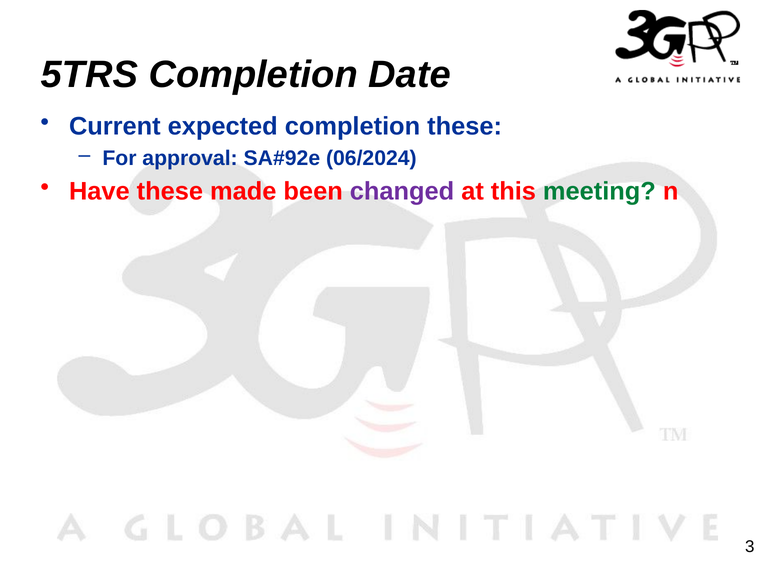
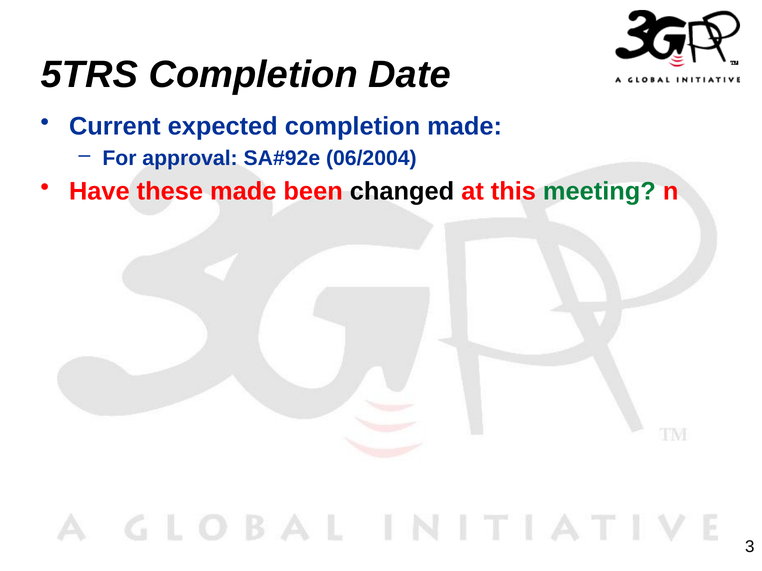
completion these: these -> made (465, 126)
06/2024: 06/2024 -> 06/2004 (371, 158)
changed colour: purple -> black (402, 192)
